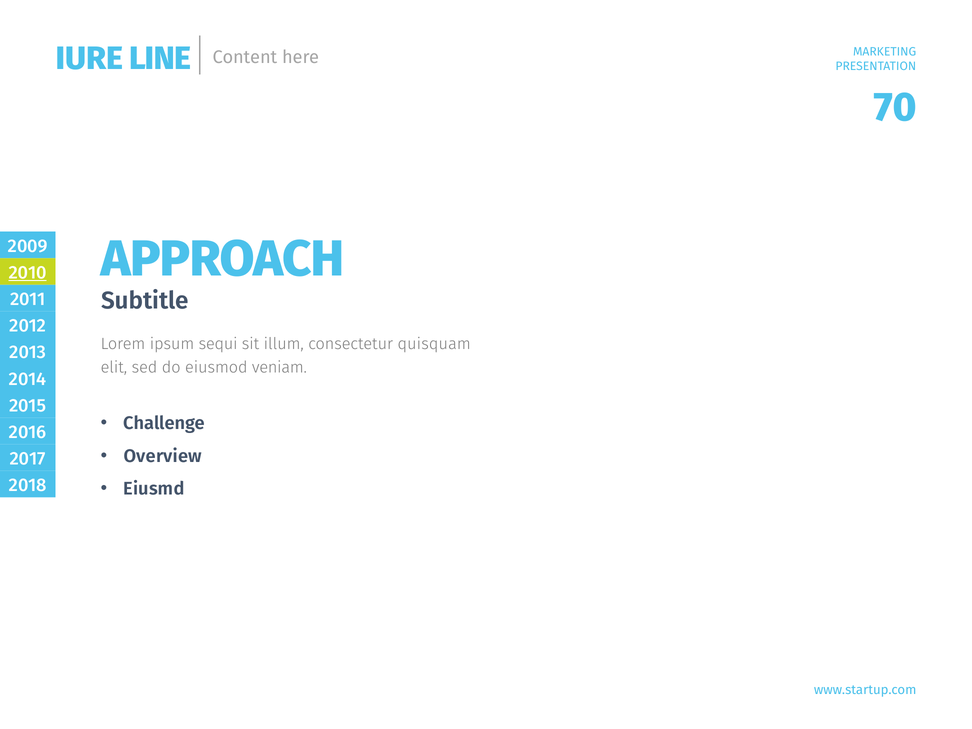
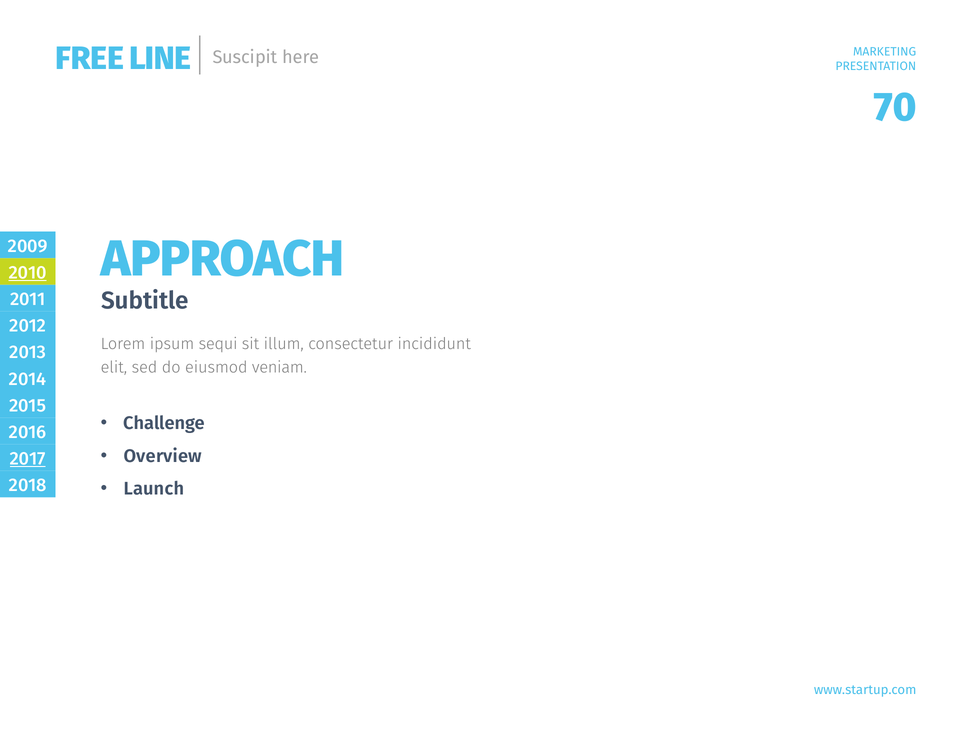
IURE: IURE -> FREE (90, 58)
Content: Content -> Suscipit (245, 57)
quisquam: quisquam -> incididunt (434, 344)
2017 underline: none -> present (28, 459)
Eiusmd: Eiusmd -> Launch (154, 489)
